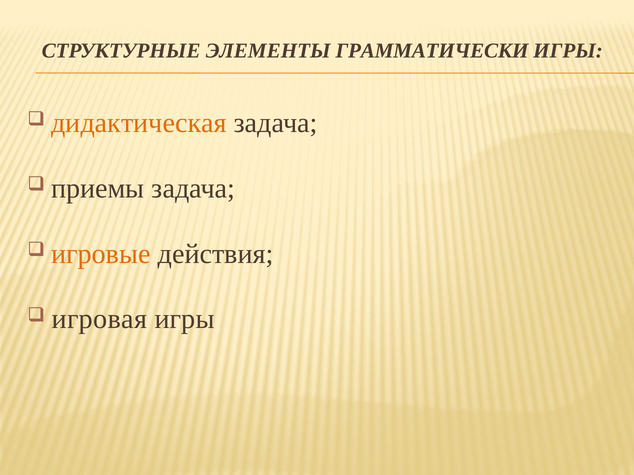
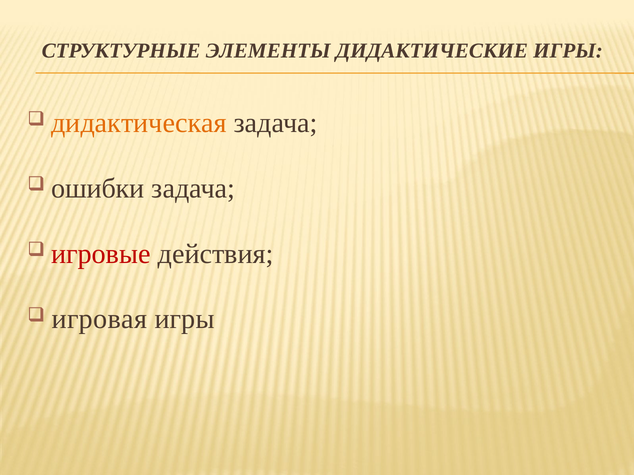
ГРАММАТИЧЕСКИ: ГРАММАТИЧЕСКИ -> ДИДАКТИЧЕСКИЕ (432, 51)
приемы: приемы -> ошибки (98, 189)
игровые colour: orange -> red (101, 254)
